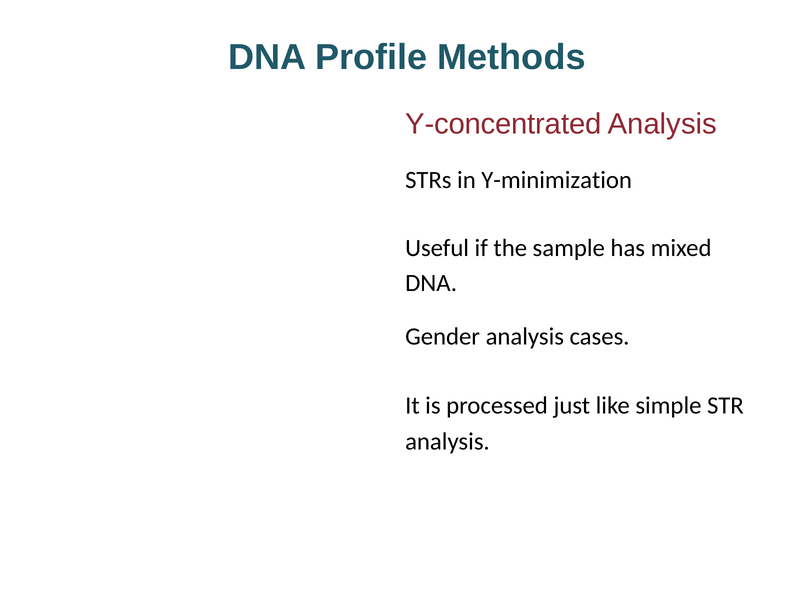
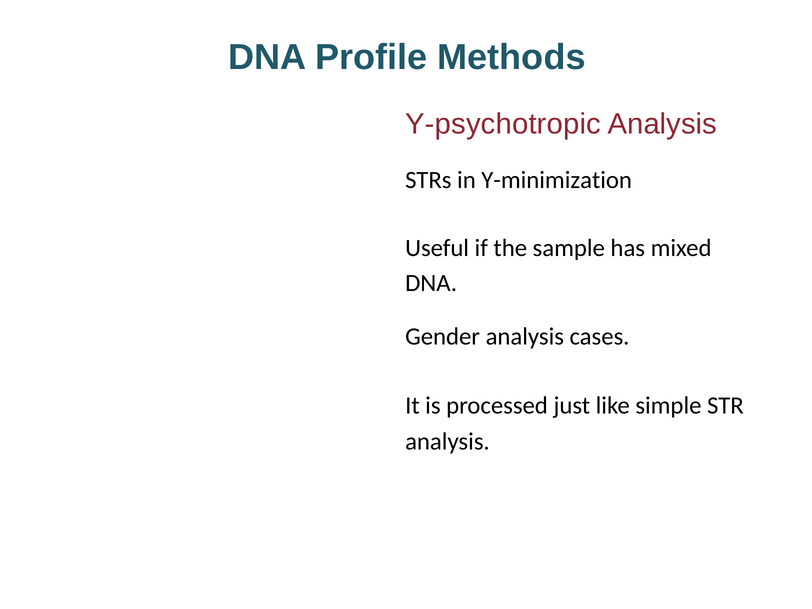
Y-concentrated: Y-concentrated -> Y-psychotropic (503, 124)
